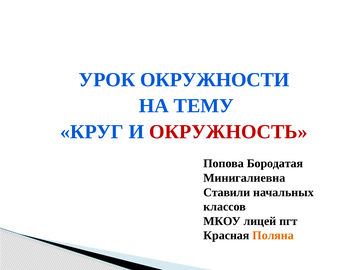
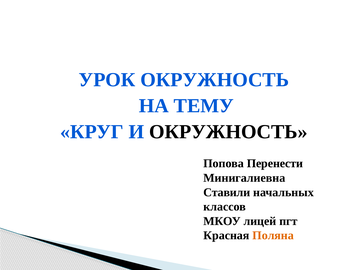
УРОК ОКРУЖНОСТИ: ОКРУЖНОСТИ -> ОКРУЖНОСТЬ (215, 80)
ОКРУЖНОСТЬ colour: red -> black (228, 132)
Бородатая: Бородатая -> Перенести (275, 164)
